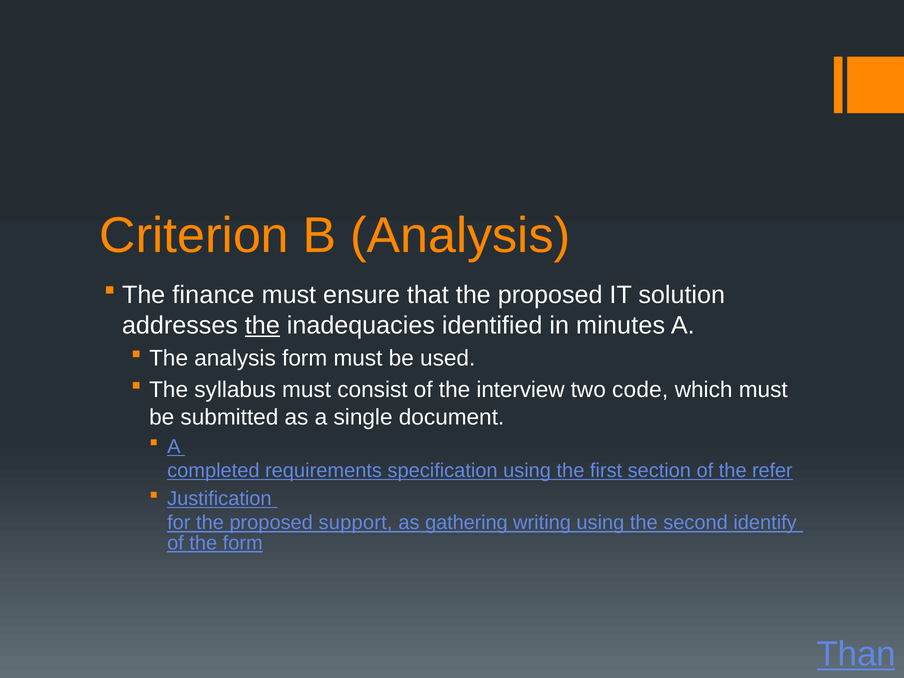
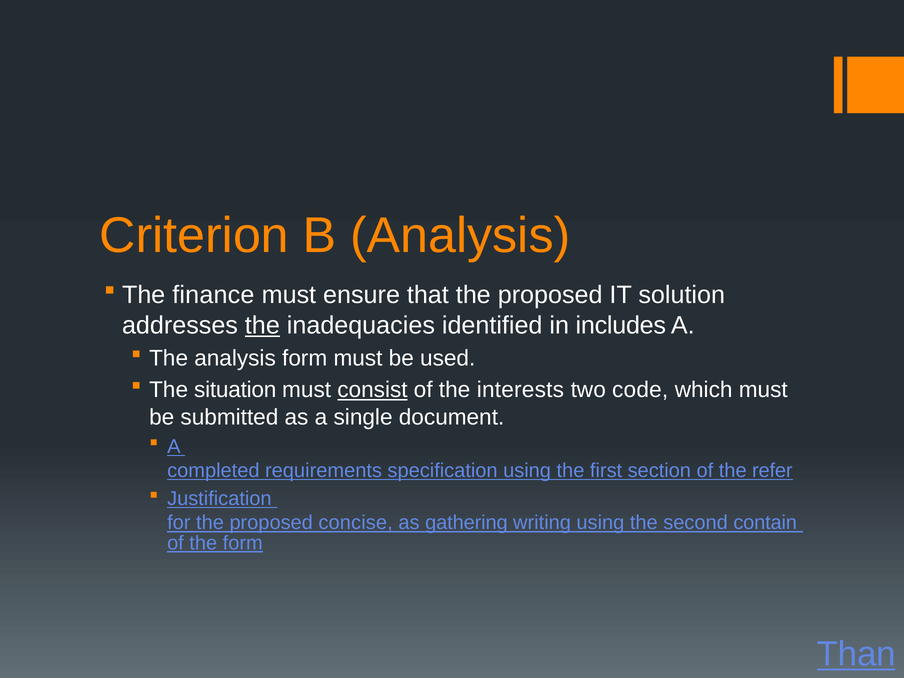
minutes: minutes -> includes (621, 325)
syllabus: syllabus -> situation (235, 390)
consist underline: none -> present (372, 390)
interview: interview -> interests (520, 390)
support: support -> concise (356, 523)
identify: identify -> contain (765, 523)
